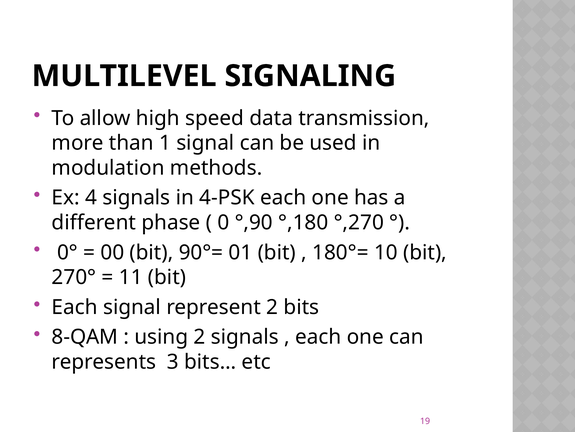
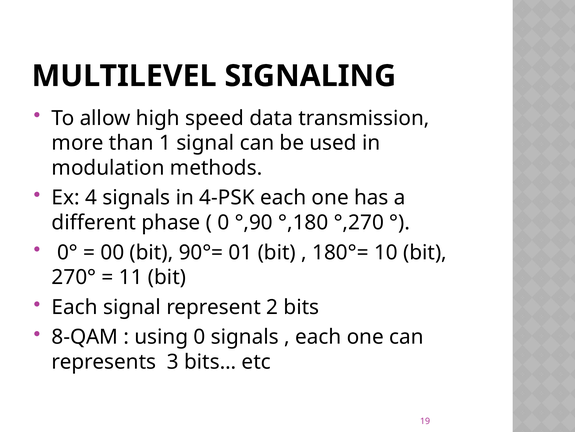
using 2: 2 -> 0 (200, 336)
